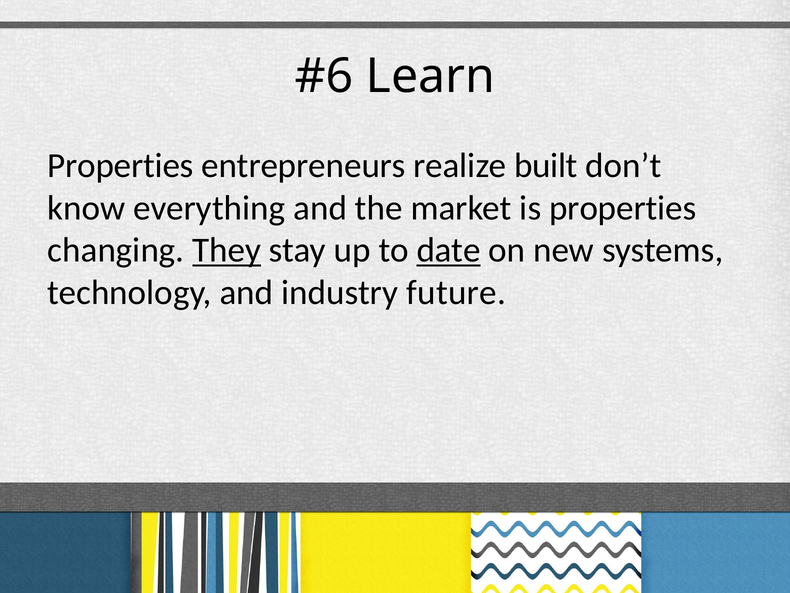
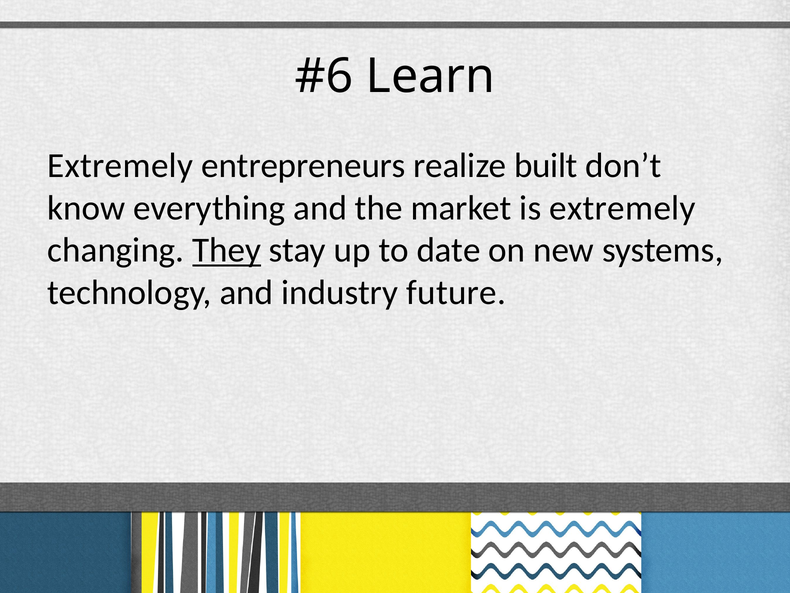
Properties: Properties -> Extremely (120, 166)
is properties: properties -> extremely (622, 208)
date underline: present -> none (448, 250)
